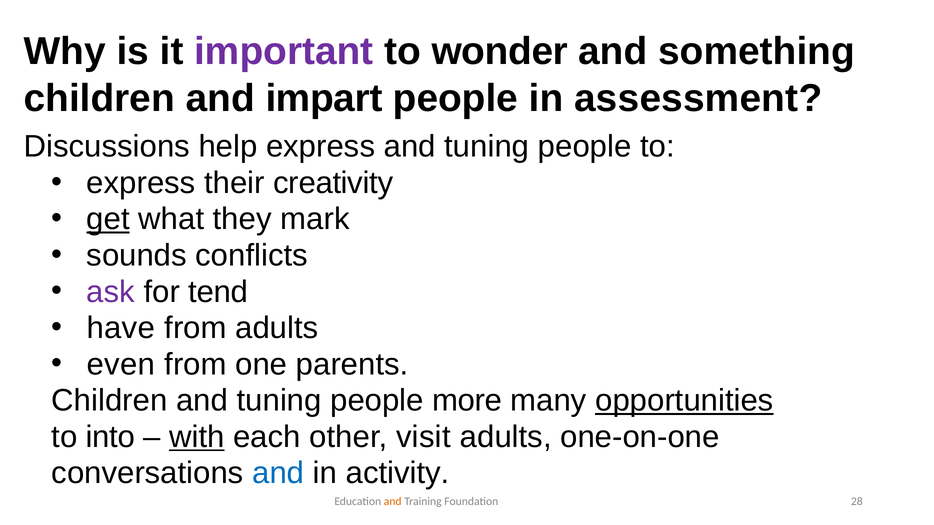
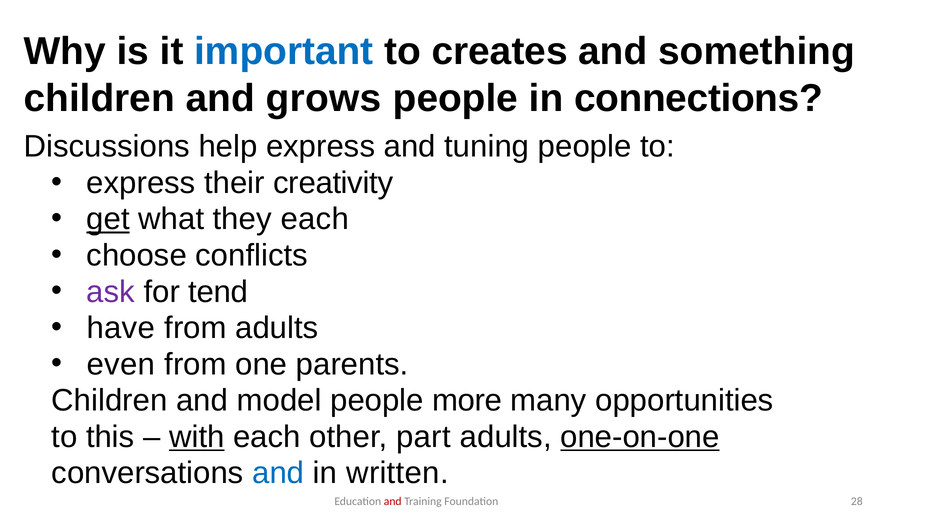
important colour: purple -> blue (284, 52)
wonder: wonder -> creates (500, 52)
impart: impart -> grows (324, 98)
assessment: assessment -> connections (698, 98)
they mark: mark -> each (315, 219)
sounds: sounds -> choose (137, 256)
Children and tuning: tuning -> model (279, 401)
opportunities underline: present -> none (684, 401)
into: into -> this (110, 437)
visit: visit -> part (423, 437)
one-on-one underline: none -> present (640, 437)
activity: activity -> written (397, 474)
and colour: orange -> red (393, 502)
